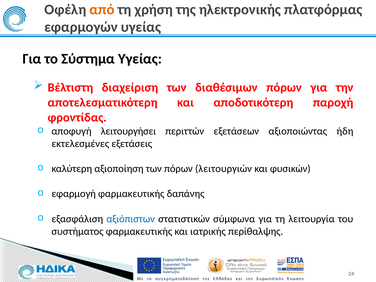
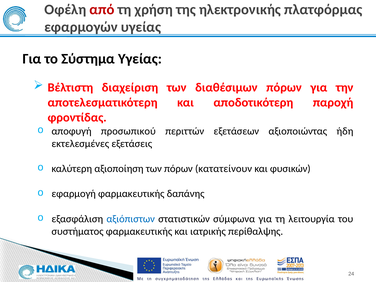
από colour: orange -> red (102, 9)
λειτουργήσει: λειτουργήσει -> προσωπικού (128, 131)
λειτουργιών: λειτουργιών -> κατατείνουν (224, 169)
